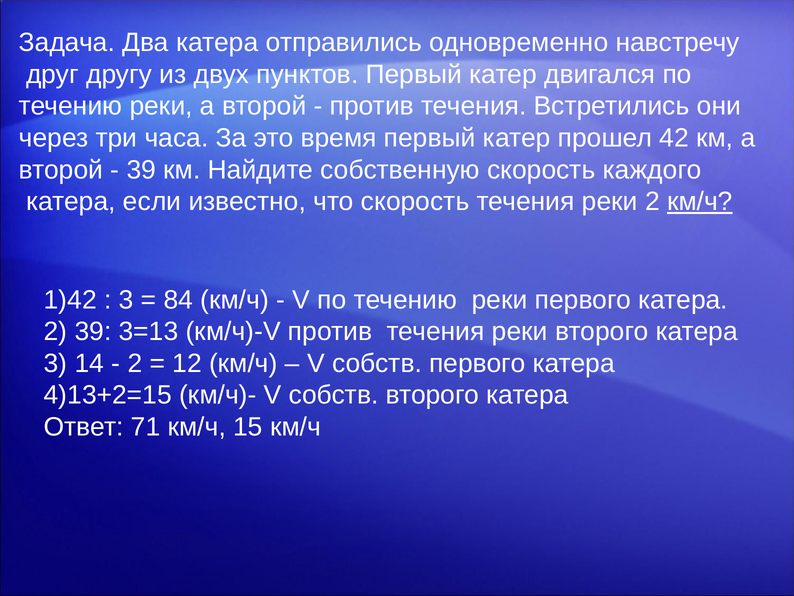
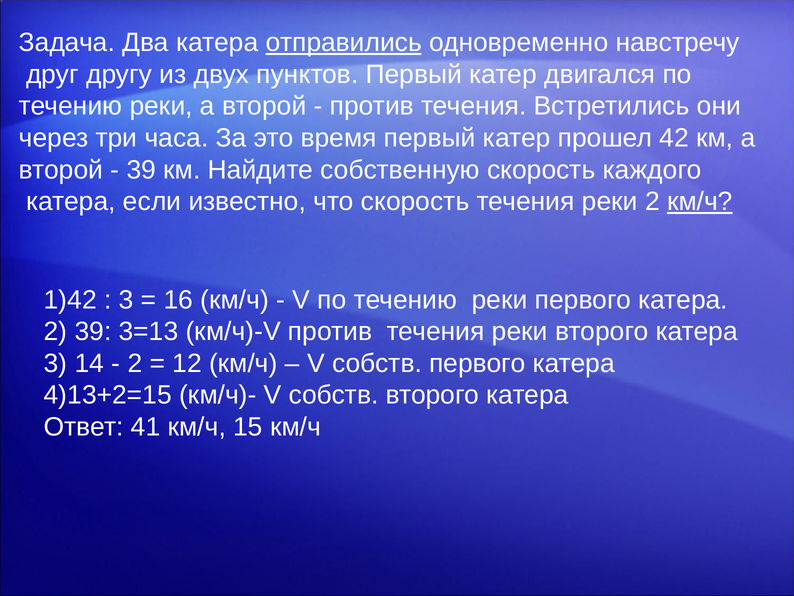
отправились underline: none -> present (344, 43)
84: 84 -> 16 (178, 300)
71: 71 -> 41 (146, 427)
